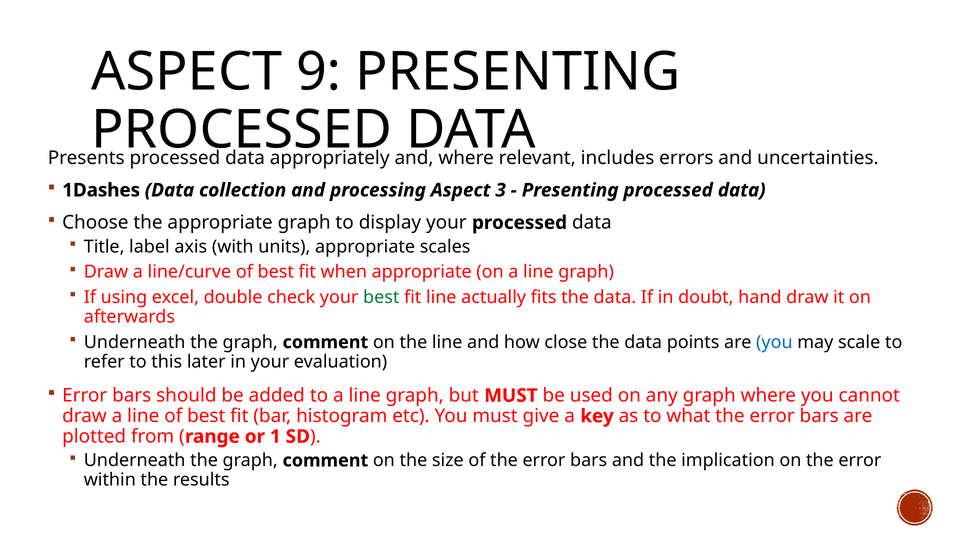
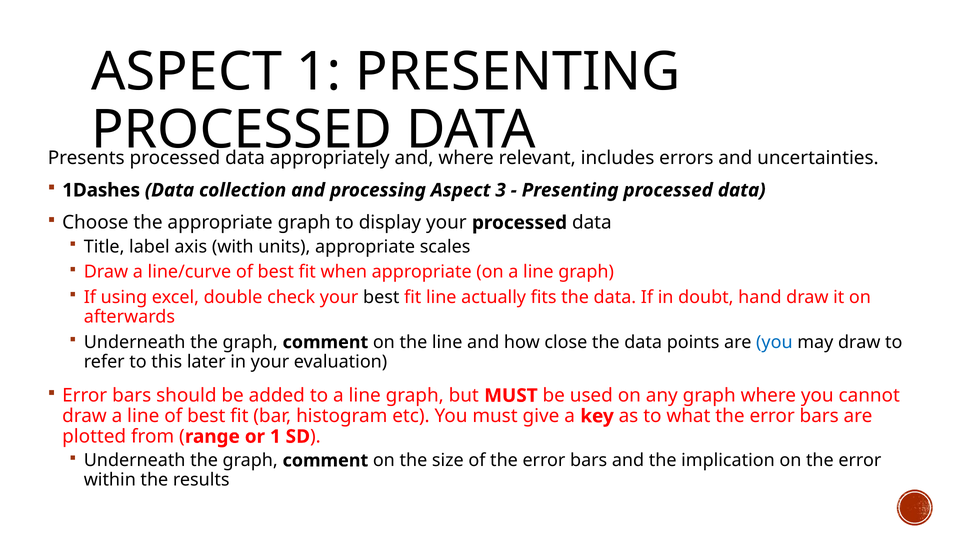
ASPECT 9: 9 -> 1 (319, 72)
best colour: green -> black (381, 298)
may scale: scale -> draw (859, 343)
